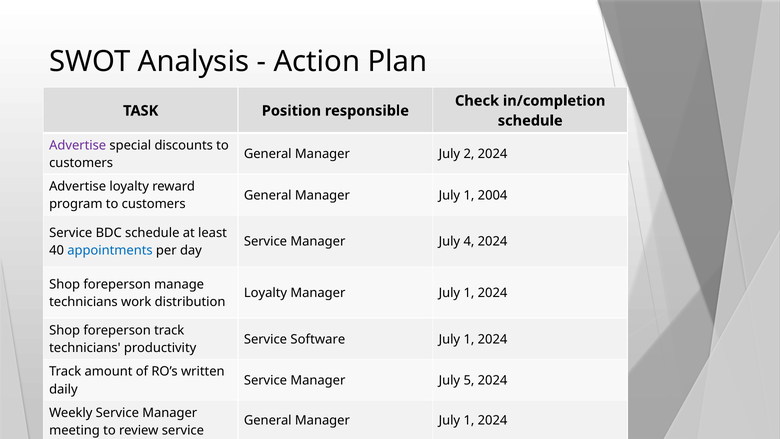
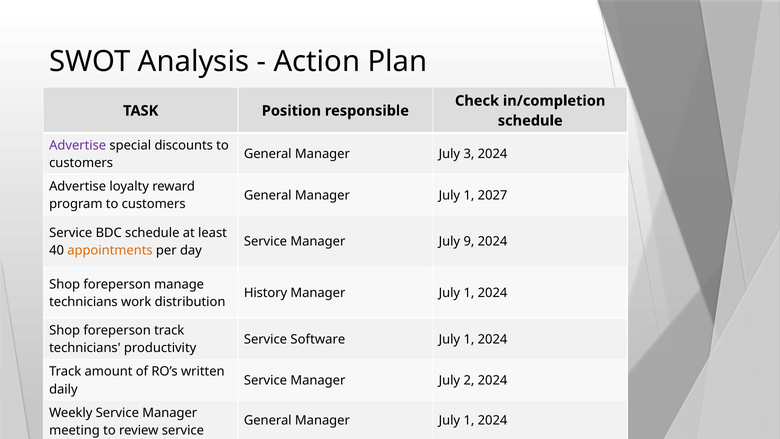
2: 2 -> 3 (469, 154)
2004: 2004 -> 2027 (493, 195)
4: 4 -> 9 (469, 242)
appointments colour: blue -> orange (110, 250)
Loyalty: Loyalty -> History (266, 293)
5: 5 -> 2 (469, 380)
